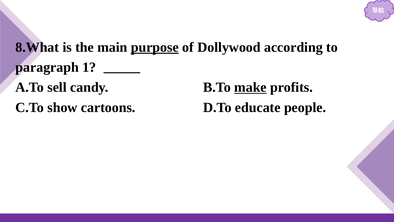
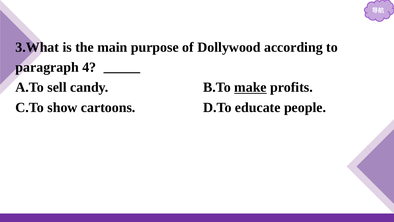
8.What: 8.What -> 3.What (37, 47)
purpose underline: present -> none (155, 47)
1: 1 -> 4 (89, 67)
